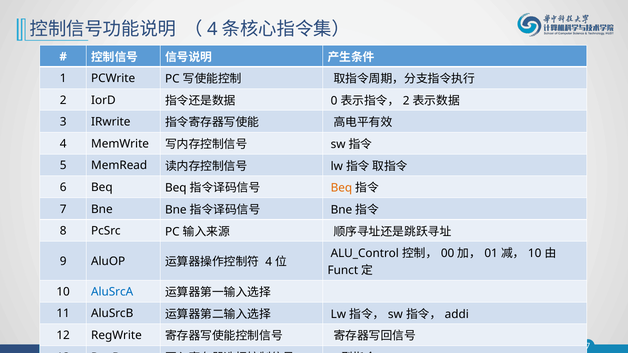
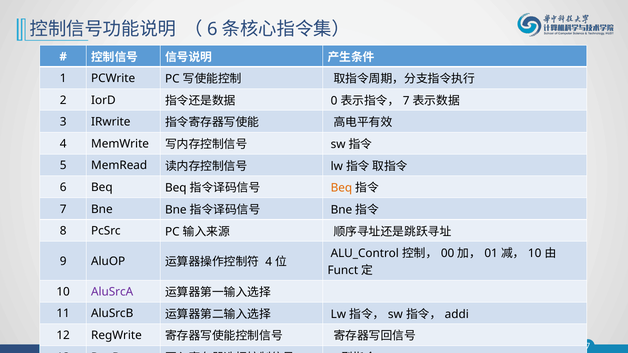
4: 4 -> 6 (212, 29)
2: 2 -> 7 (406, 101)
AluSrcA colour: blue -> purple (112, 292)
